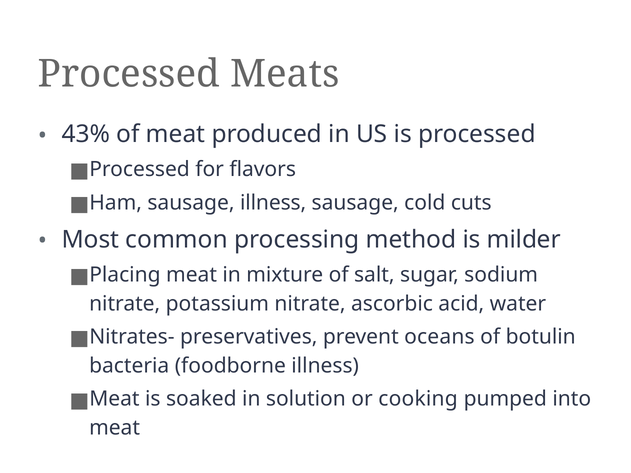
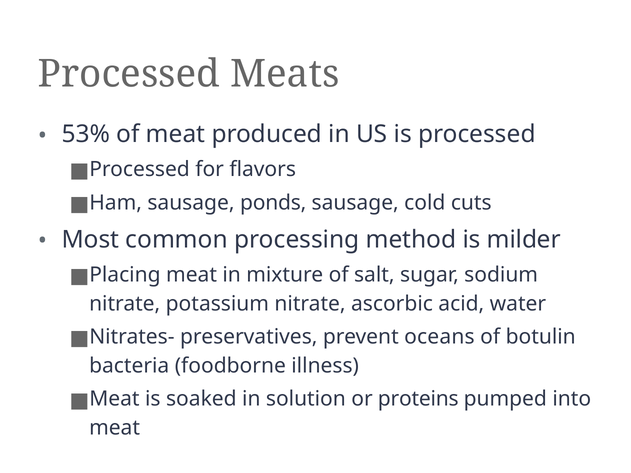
43%: 43% -> 53% (86, 134)
sausage illness: illness -> ponds (273, 203)
cooking: cooking -> proteins (418, 399)
